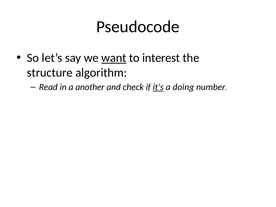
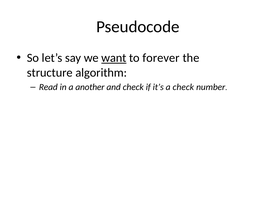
interest: interest -> forever (161, 58)
it’s underline: present -> none (158, 87)
a doing: doing -> check (183, 87)
